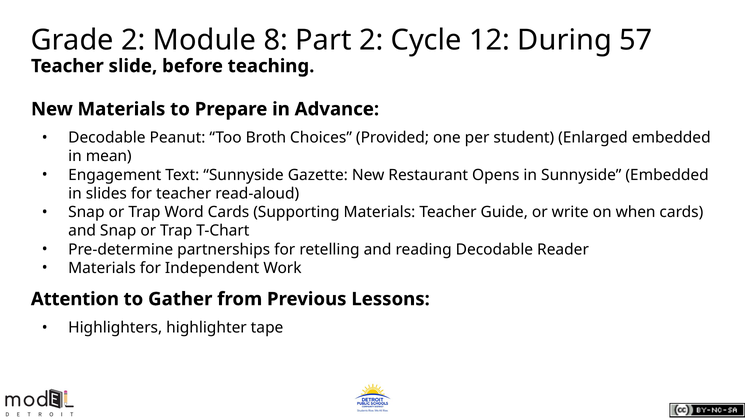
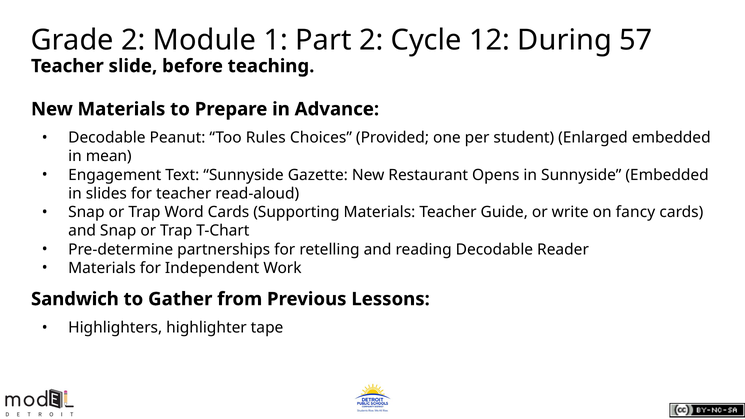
8: 8 -> 1 (276, 40)
Broth: Broth -> Rules (266, 138)
when: when -> fancy (635, 212)
Attention: Attention -> Sandwich (75, 299)
